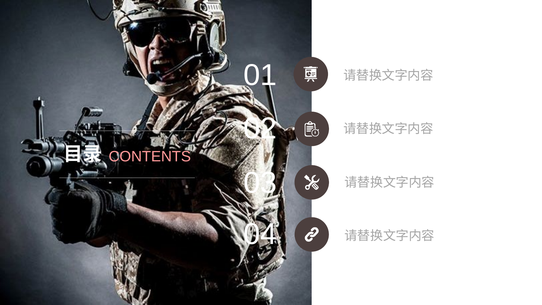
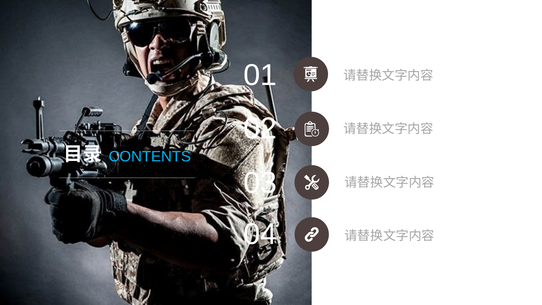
CONTENTS colour: pink -> light blue (150, 157)
